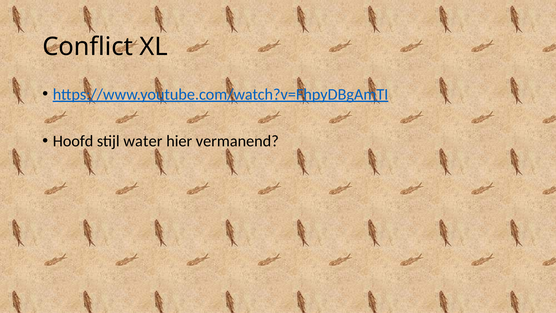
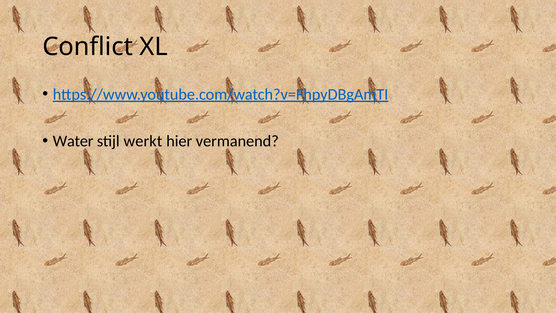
Hoofd: Hoofd -> Water (73, 141)
water: water -> werkt (143, 141)
